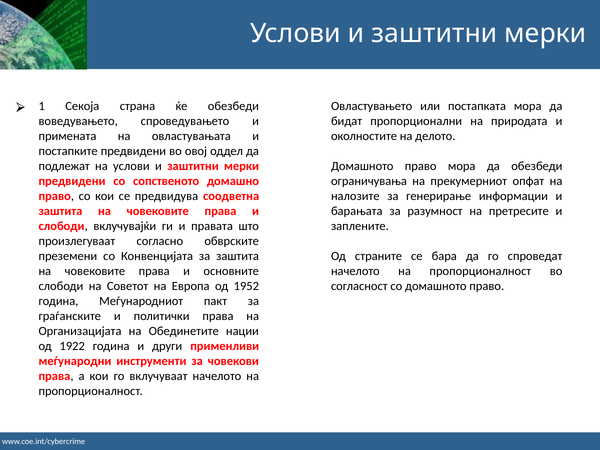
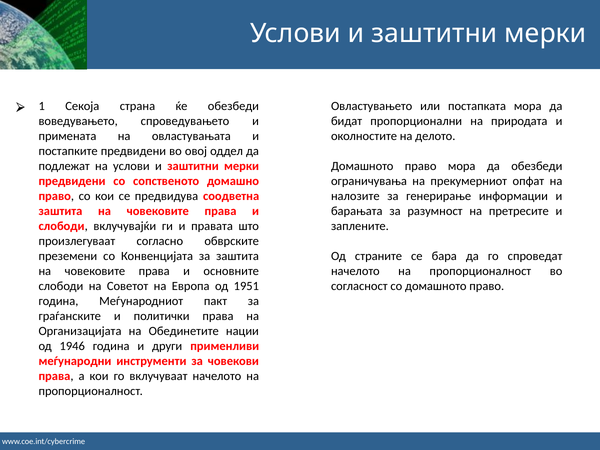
1952: 1952 -> 1951 (246, 286)
1922: 1922 -> 1946 (72, 346)
